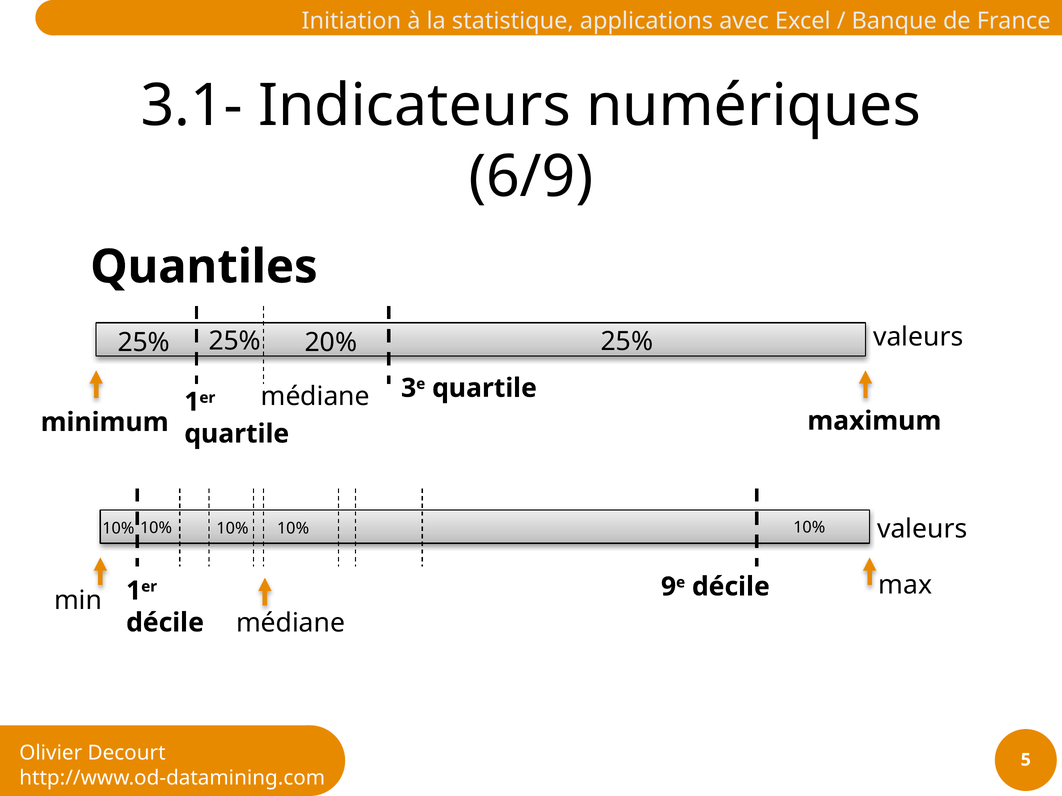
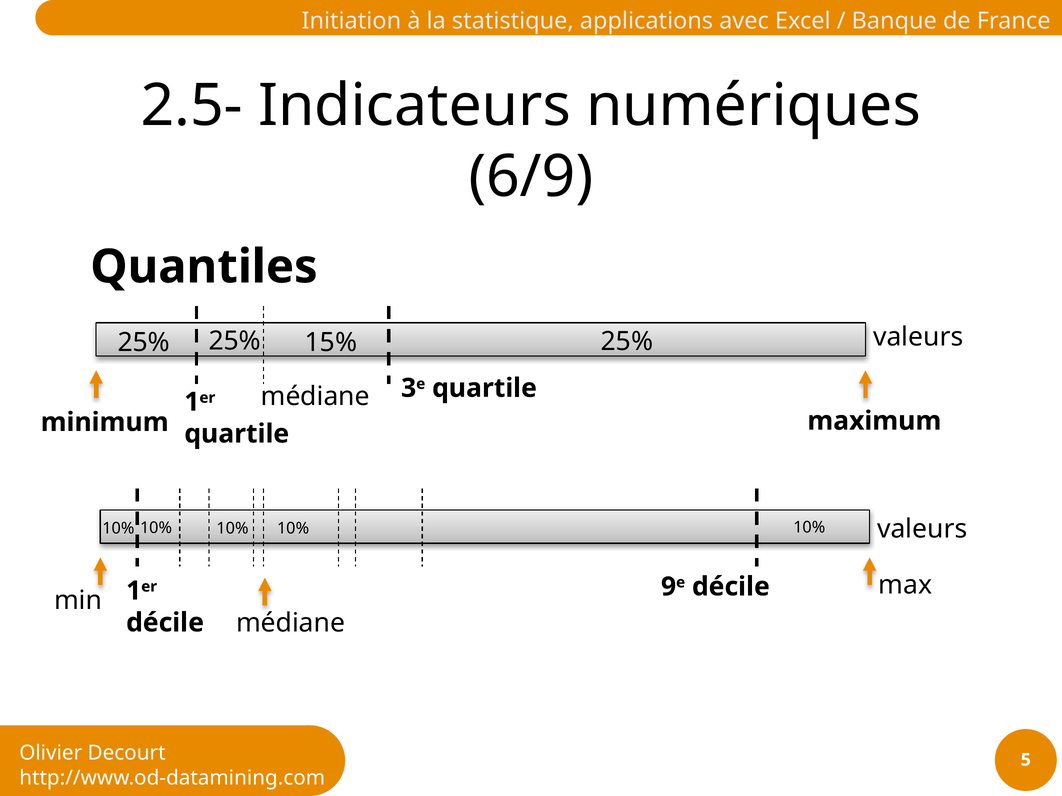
3.1-: 3.1- -> 2.5- (192, 106)
20%: 20% -> 15% (331, 343)
